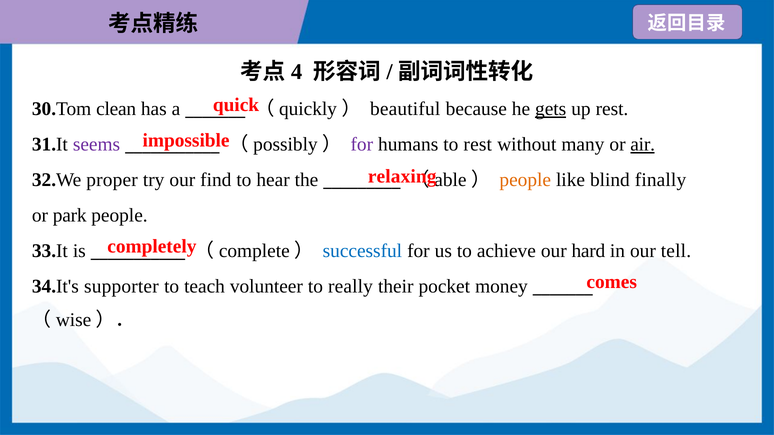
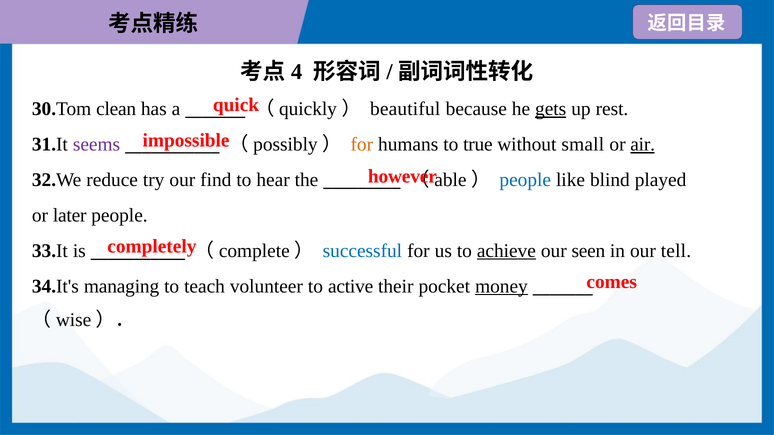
for colour: purple -> orange (362, 145)
to rest: rest -> true (478, 145)
many: many -> small (583, 145)
relaxing: relaxing -> however (402, 177)
proper: proper -> reduce (112, 180)
people colour: orange -> blue (525, 180)
finally: finally -> played (661, 180)
park: park -> later (70, 215)
achieve underline: none -> present (506, 251)
hard: hard -> seen (588, 251)
supporter: supporter -> managing (122, 286)
really: really -> active (351, 286)
money underline: none -> present (501, 286)
